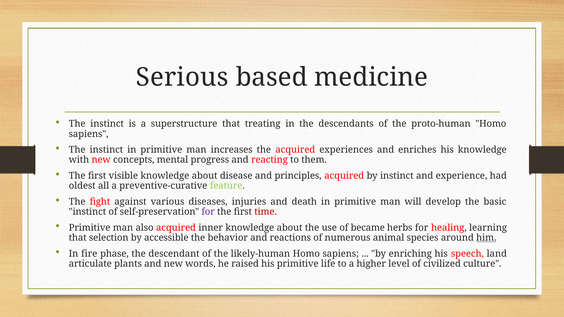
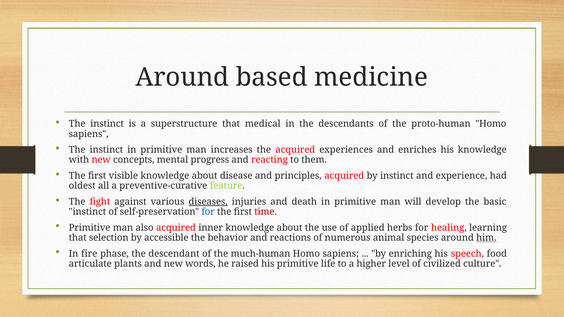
Serious: Serious -> Around (182, 77)
treating: treating -> medical (263, 124)
diseases underline: none -> present (208, 202)
for colour: purple -> blue (208, 212)
became: became -> applied (368, 228)
likely-human: likely-human -> much-human (260, 254)
land: land -> food (497, 254)
